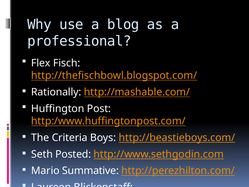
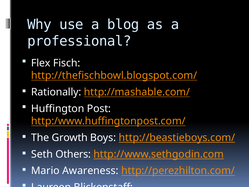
Criteria: Criteria -> Growth (70, 137)
Posted: Posted -> Others (73, 154)
Summative: Summative -> Awareness (90, 171)
